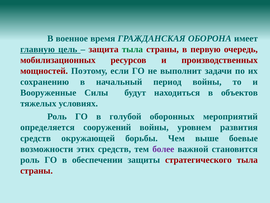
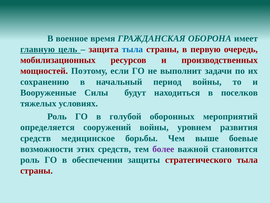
тыла colour: green -> blue (132, 49)
объектов: объектов -> поселков (239, 92)
окружающей: окружающей -> медицинское (88, 138)
